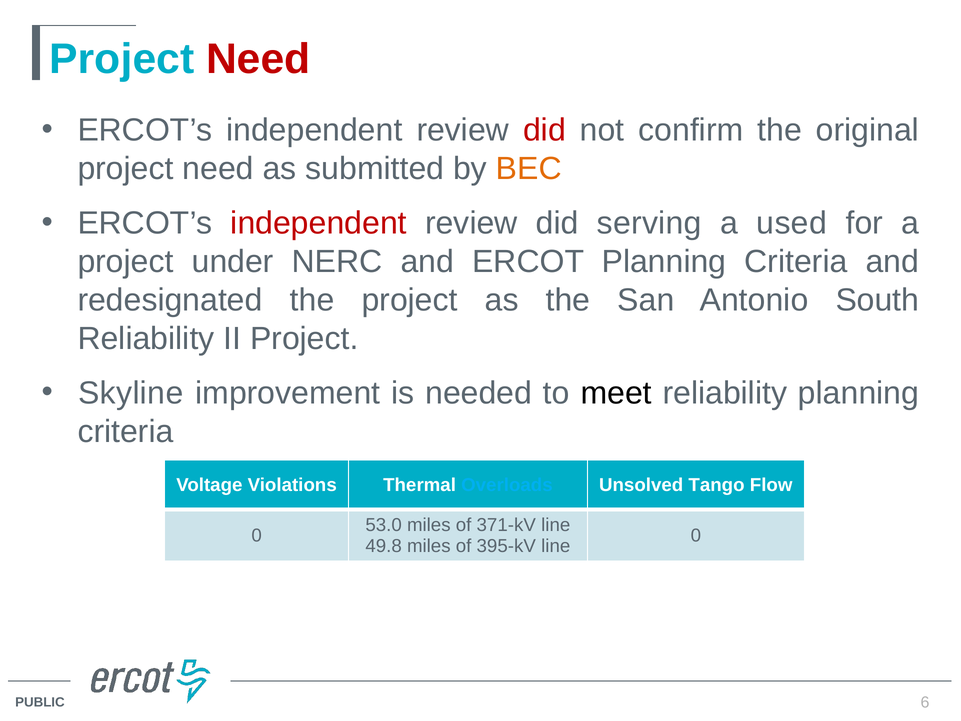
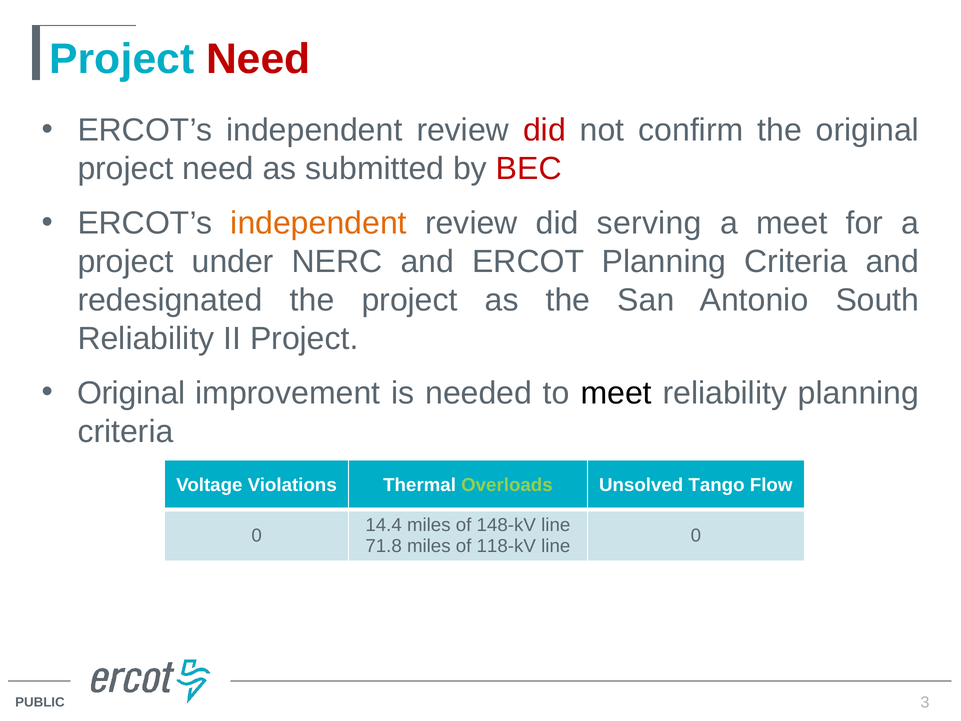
BEC colour: orange -> red (529, 169)
independent colour: red -> orange (319, 223)
a used: used -> meet (792, 223)
Skyline: Skyline -> Original (131, 393)
Overloads colour: light blue -> light green (507, 485)
53.0: 53.0 -> 14.4 (384, 525)
371-kV: 371-kV -> 148-kV (506, 525)
49.8: 49.8 -> 71.8 (384, 546)
395-kV: 395-kV -> 118-kV (506, 546)
6: 6 -> 3 (925, 702)
